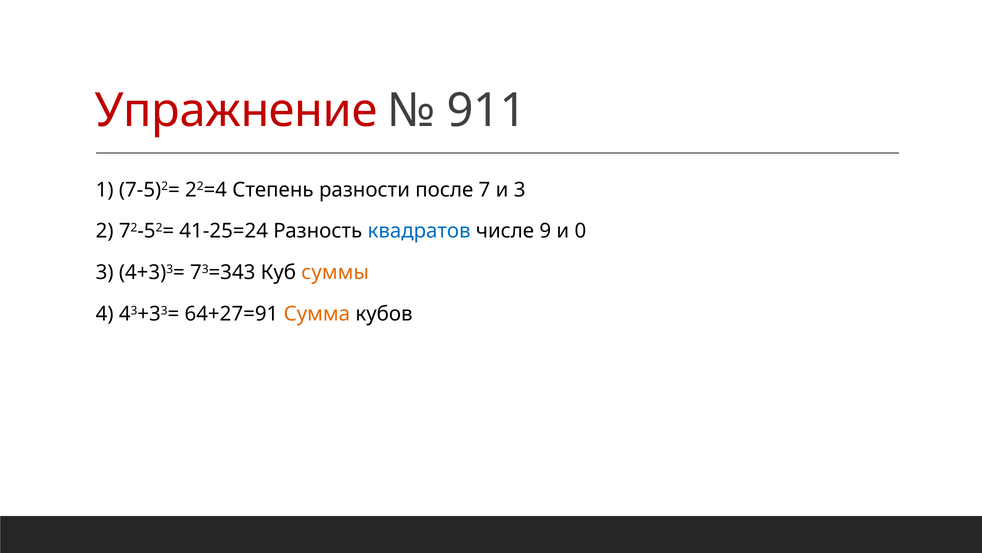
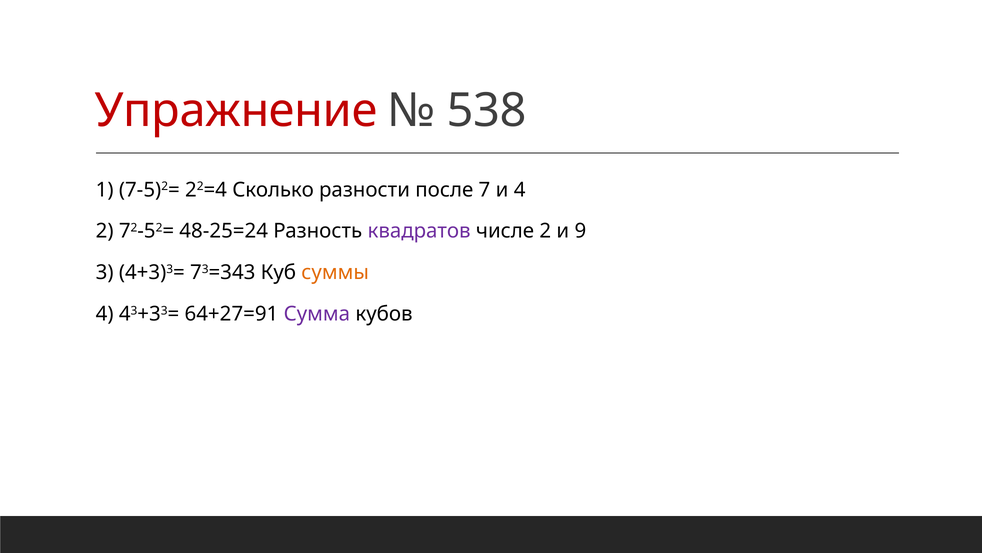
911: 911 -> 538 (487, 111)
Степень: Степень -> Сколько (273, 190)
и 3: 3 -> 4 (520, 190)
41-25=24: 41-25=24 -> 48-25=24 (224, 231)
квадратов colour: blue -> purple (419, 231)
числе 9: 9 -> 2 (545, 231)
0: 0 -> 9 (580, 231)
Сумма colour: orange -> purple (317, 314)
